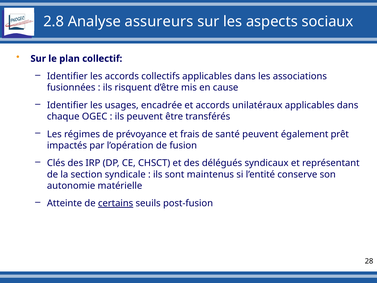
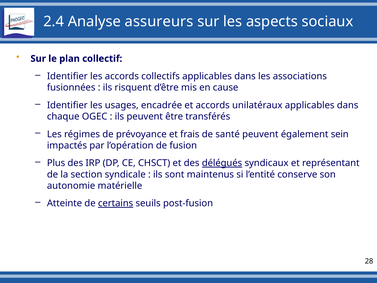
2.8: 2.8 -> 2.4 (54, 21)
prêt: prêt -> sein (340, 134)
Clés: Clés -> Plus (56, 163)
délégués underline: none -> present (222, 163)
